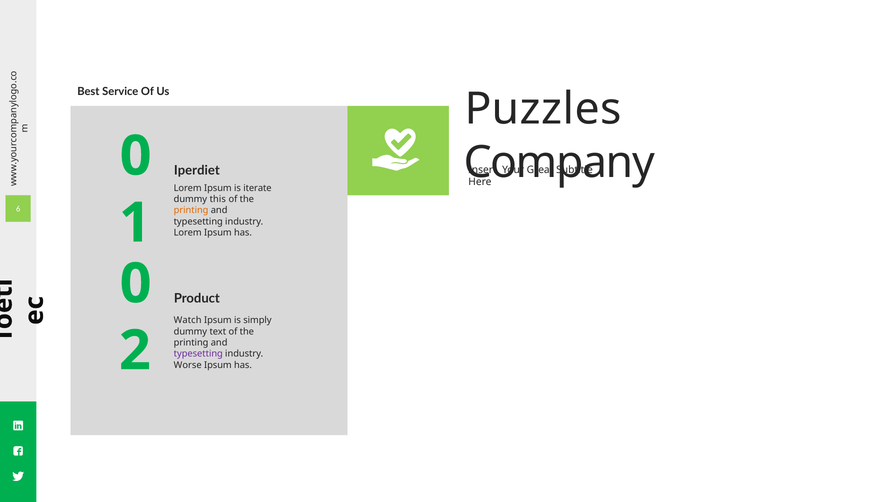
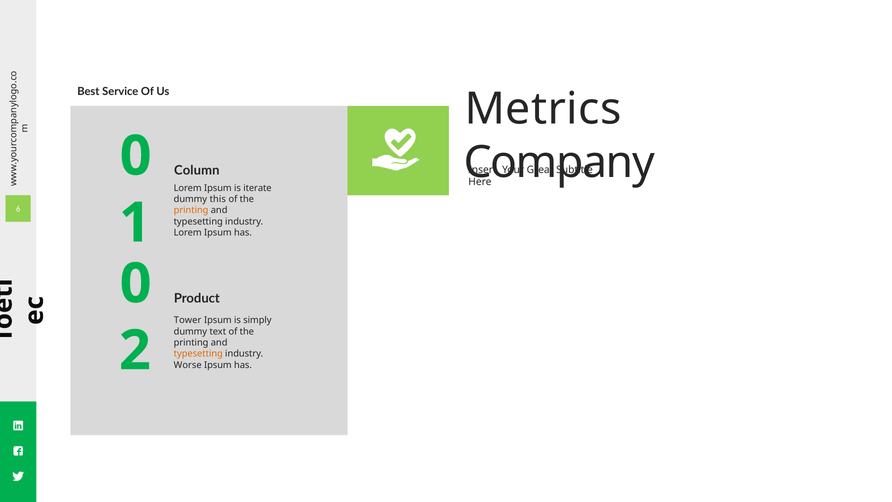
Puzzles: Puzzles -> Metrics (543, 109)
Iperdiet: Iperdiet -> Column (197, 171)
Watch: Watch -> Tower (188, 320)
typesetting colour: purple -> orange (198, 354)
